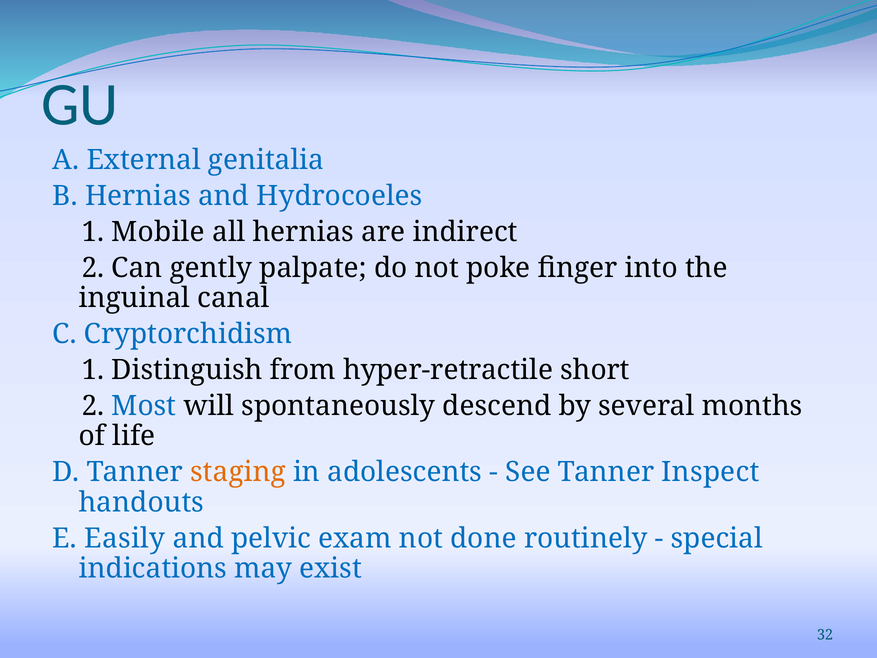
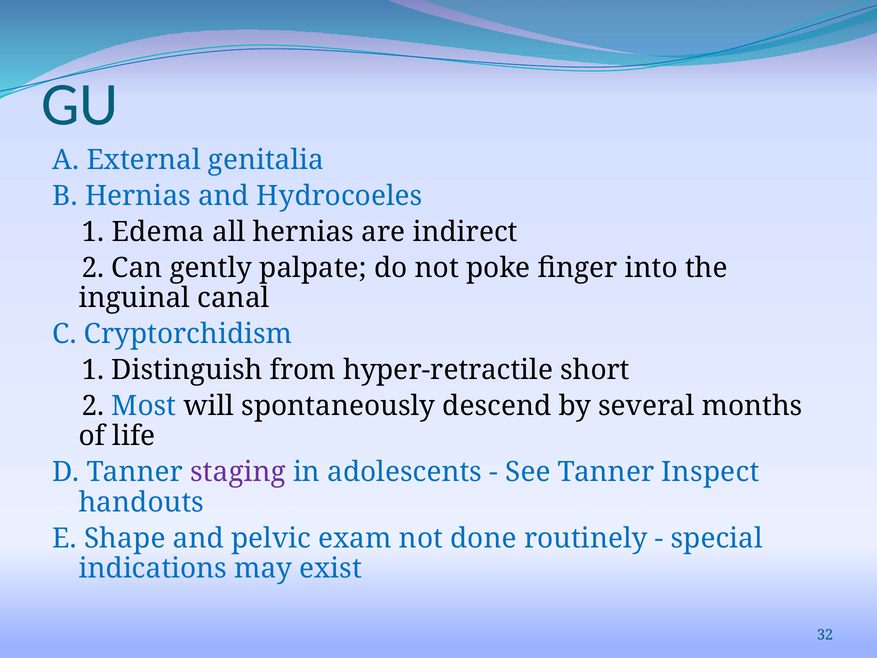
Mobile: Mobile -> Edema (158, 232)
staging colour: orange -> purple (238, 472)
Easily: Easily -> Shape (125, 538)
